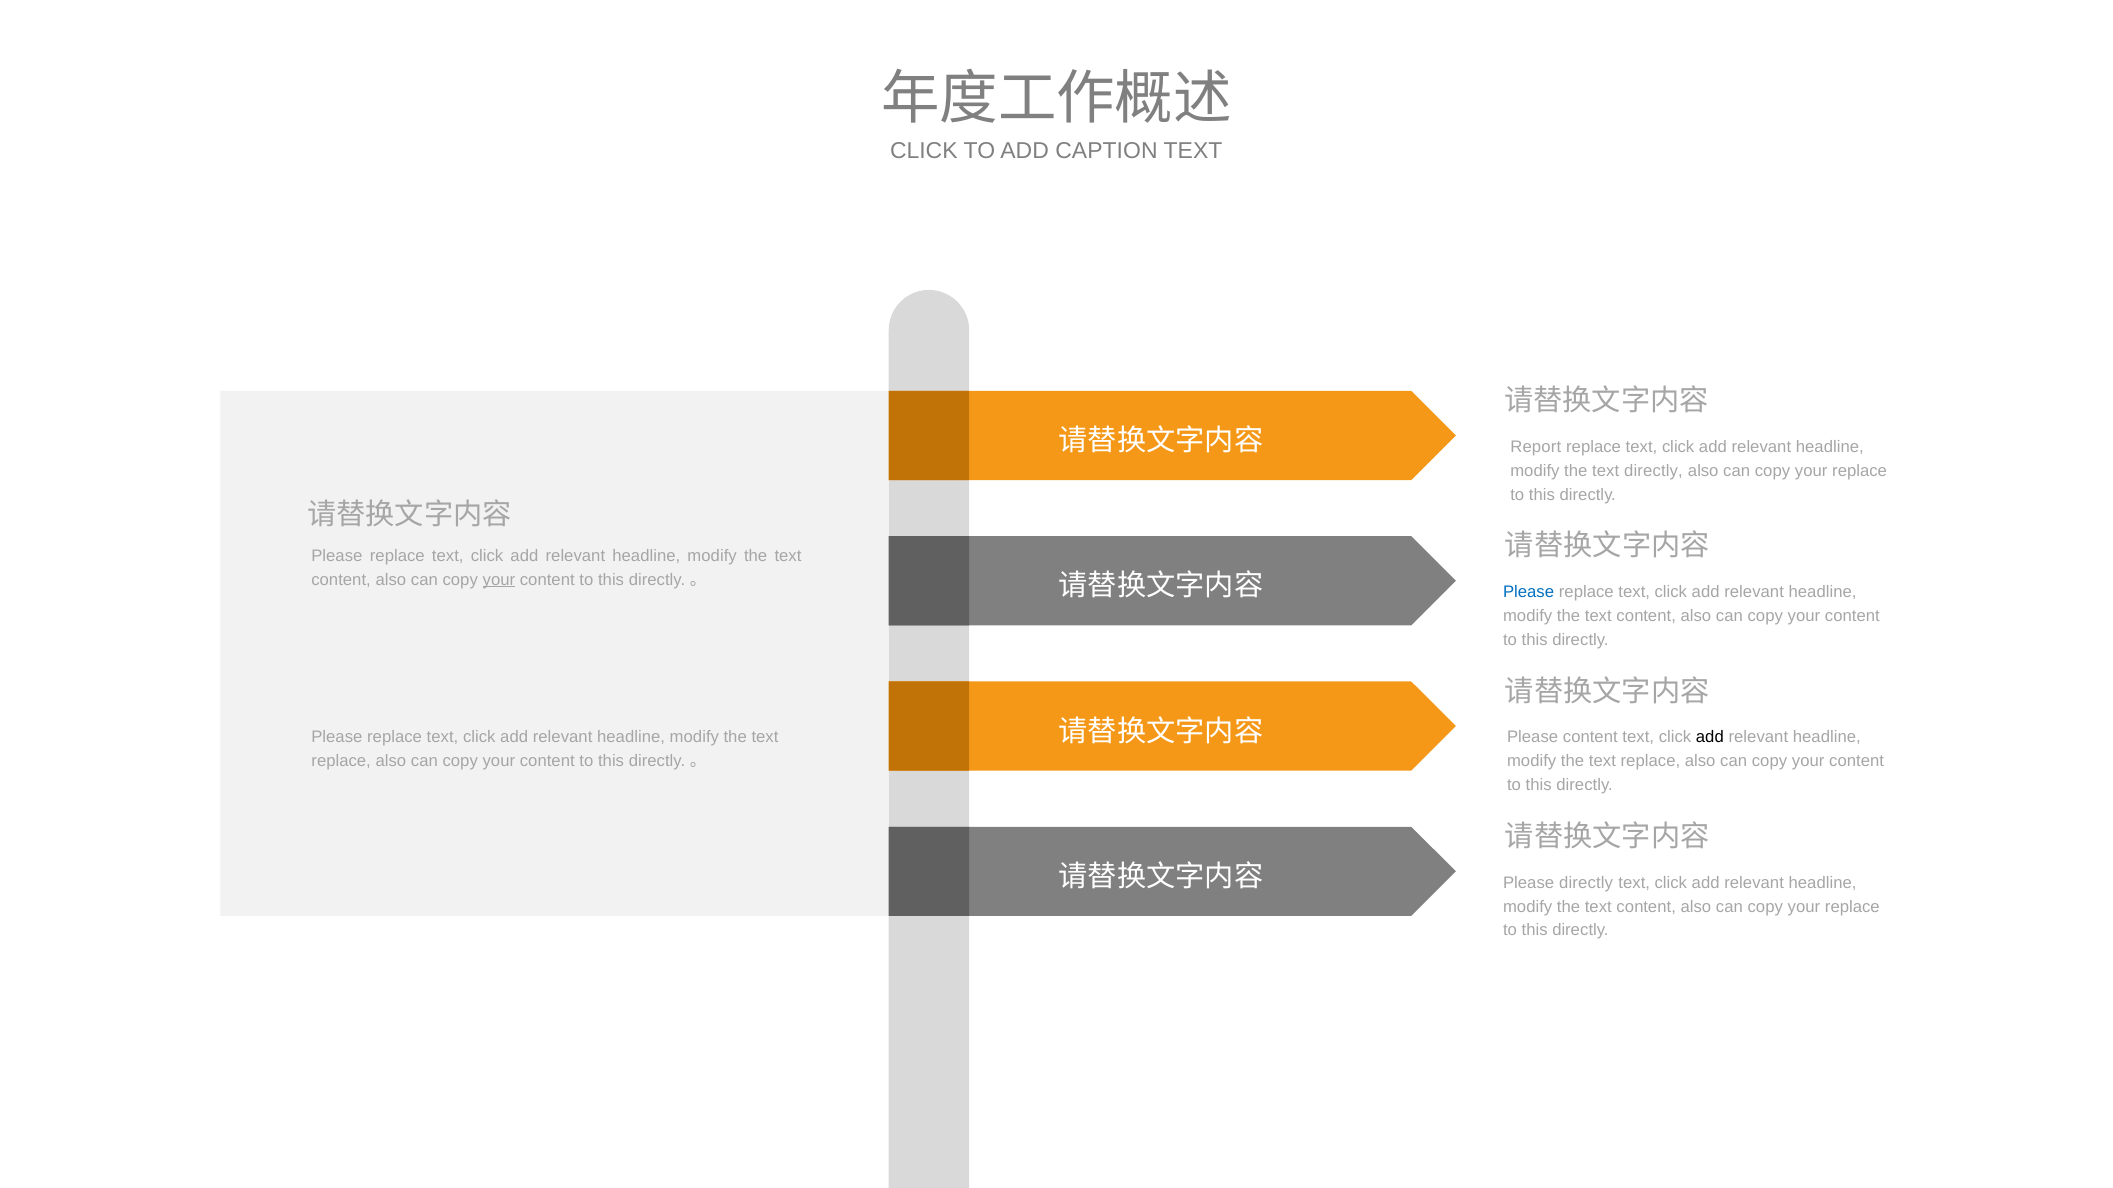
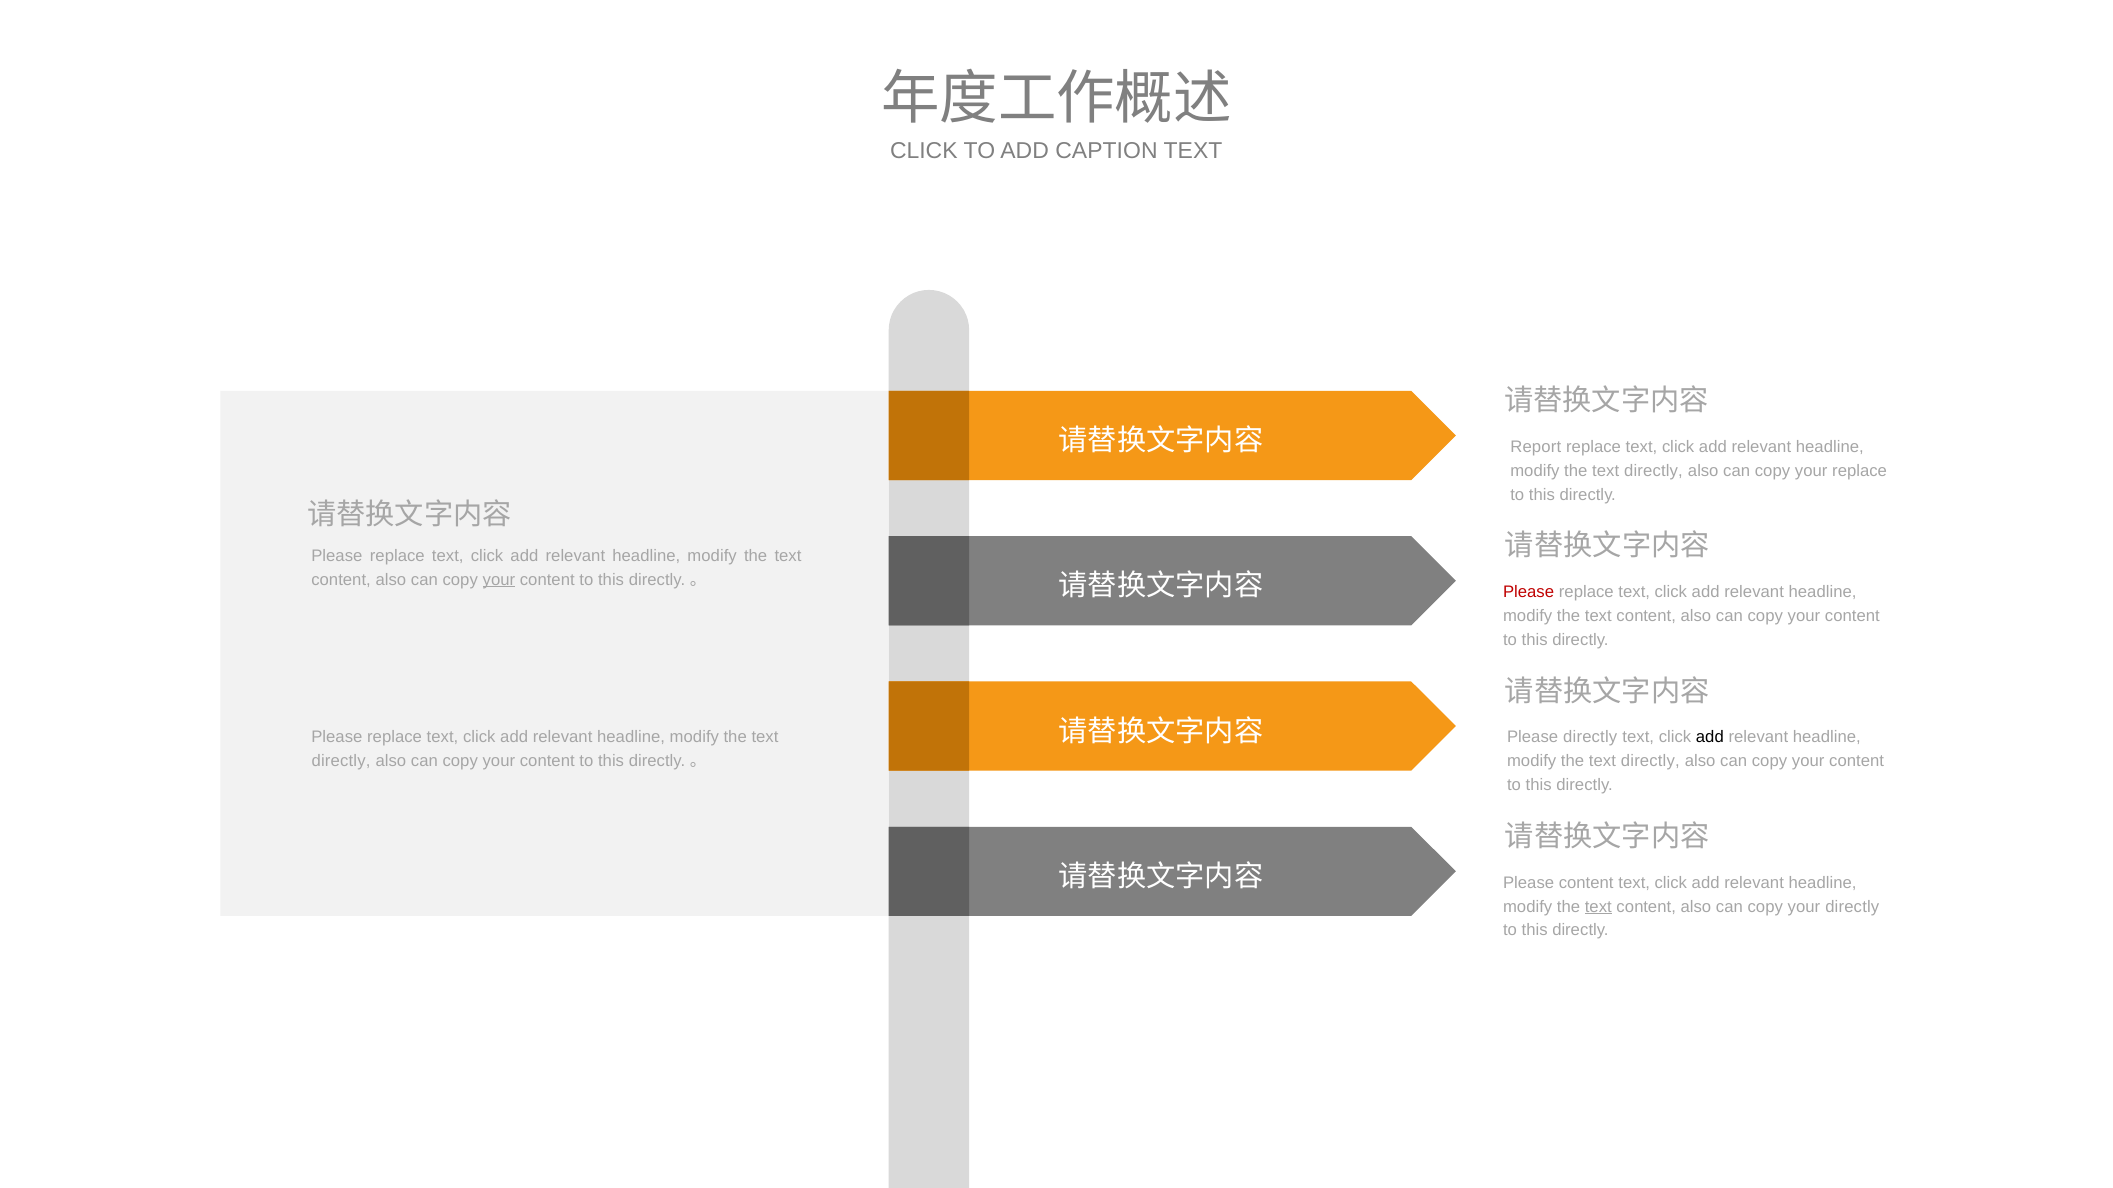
Please colour: blue -> red (1529, 592)
Please content: content -> directly (1590, 738)
replace: replace -> directly (341, 761)
replace: replace -> directly (1650, 762)
Please directly: directly -> content (1586, 883)
text underline: none -> present (1598, 907)
replace: replace -> directly (1852, 907)
